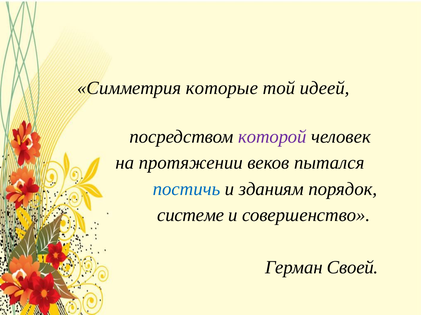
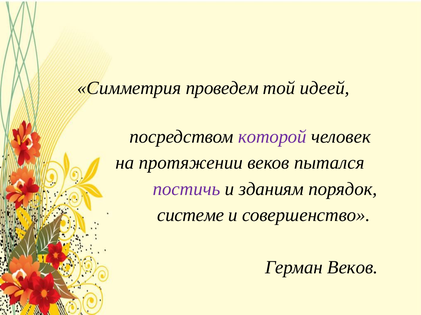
которые: которые -> проведем (222, 88)
постичь colour: blue -> purple (187, 189)
Герман Своей: Своей -> Веков (353, 268)
